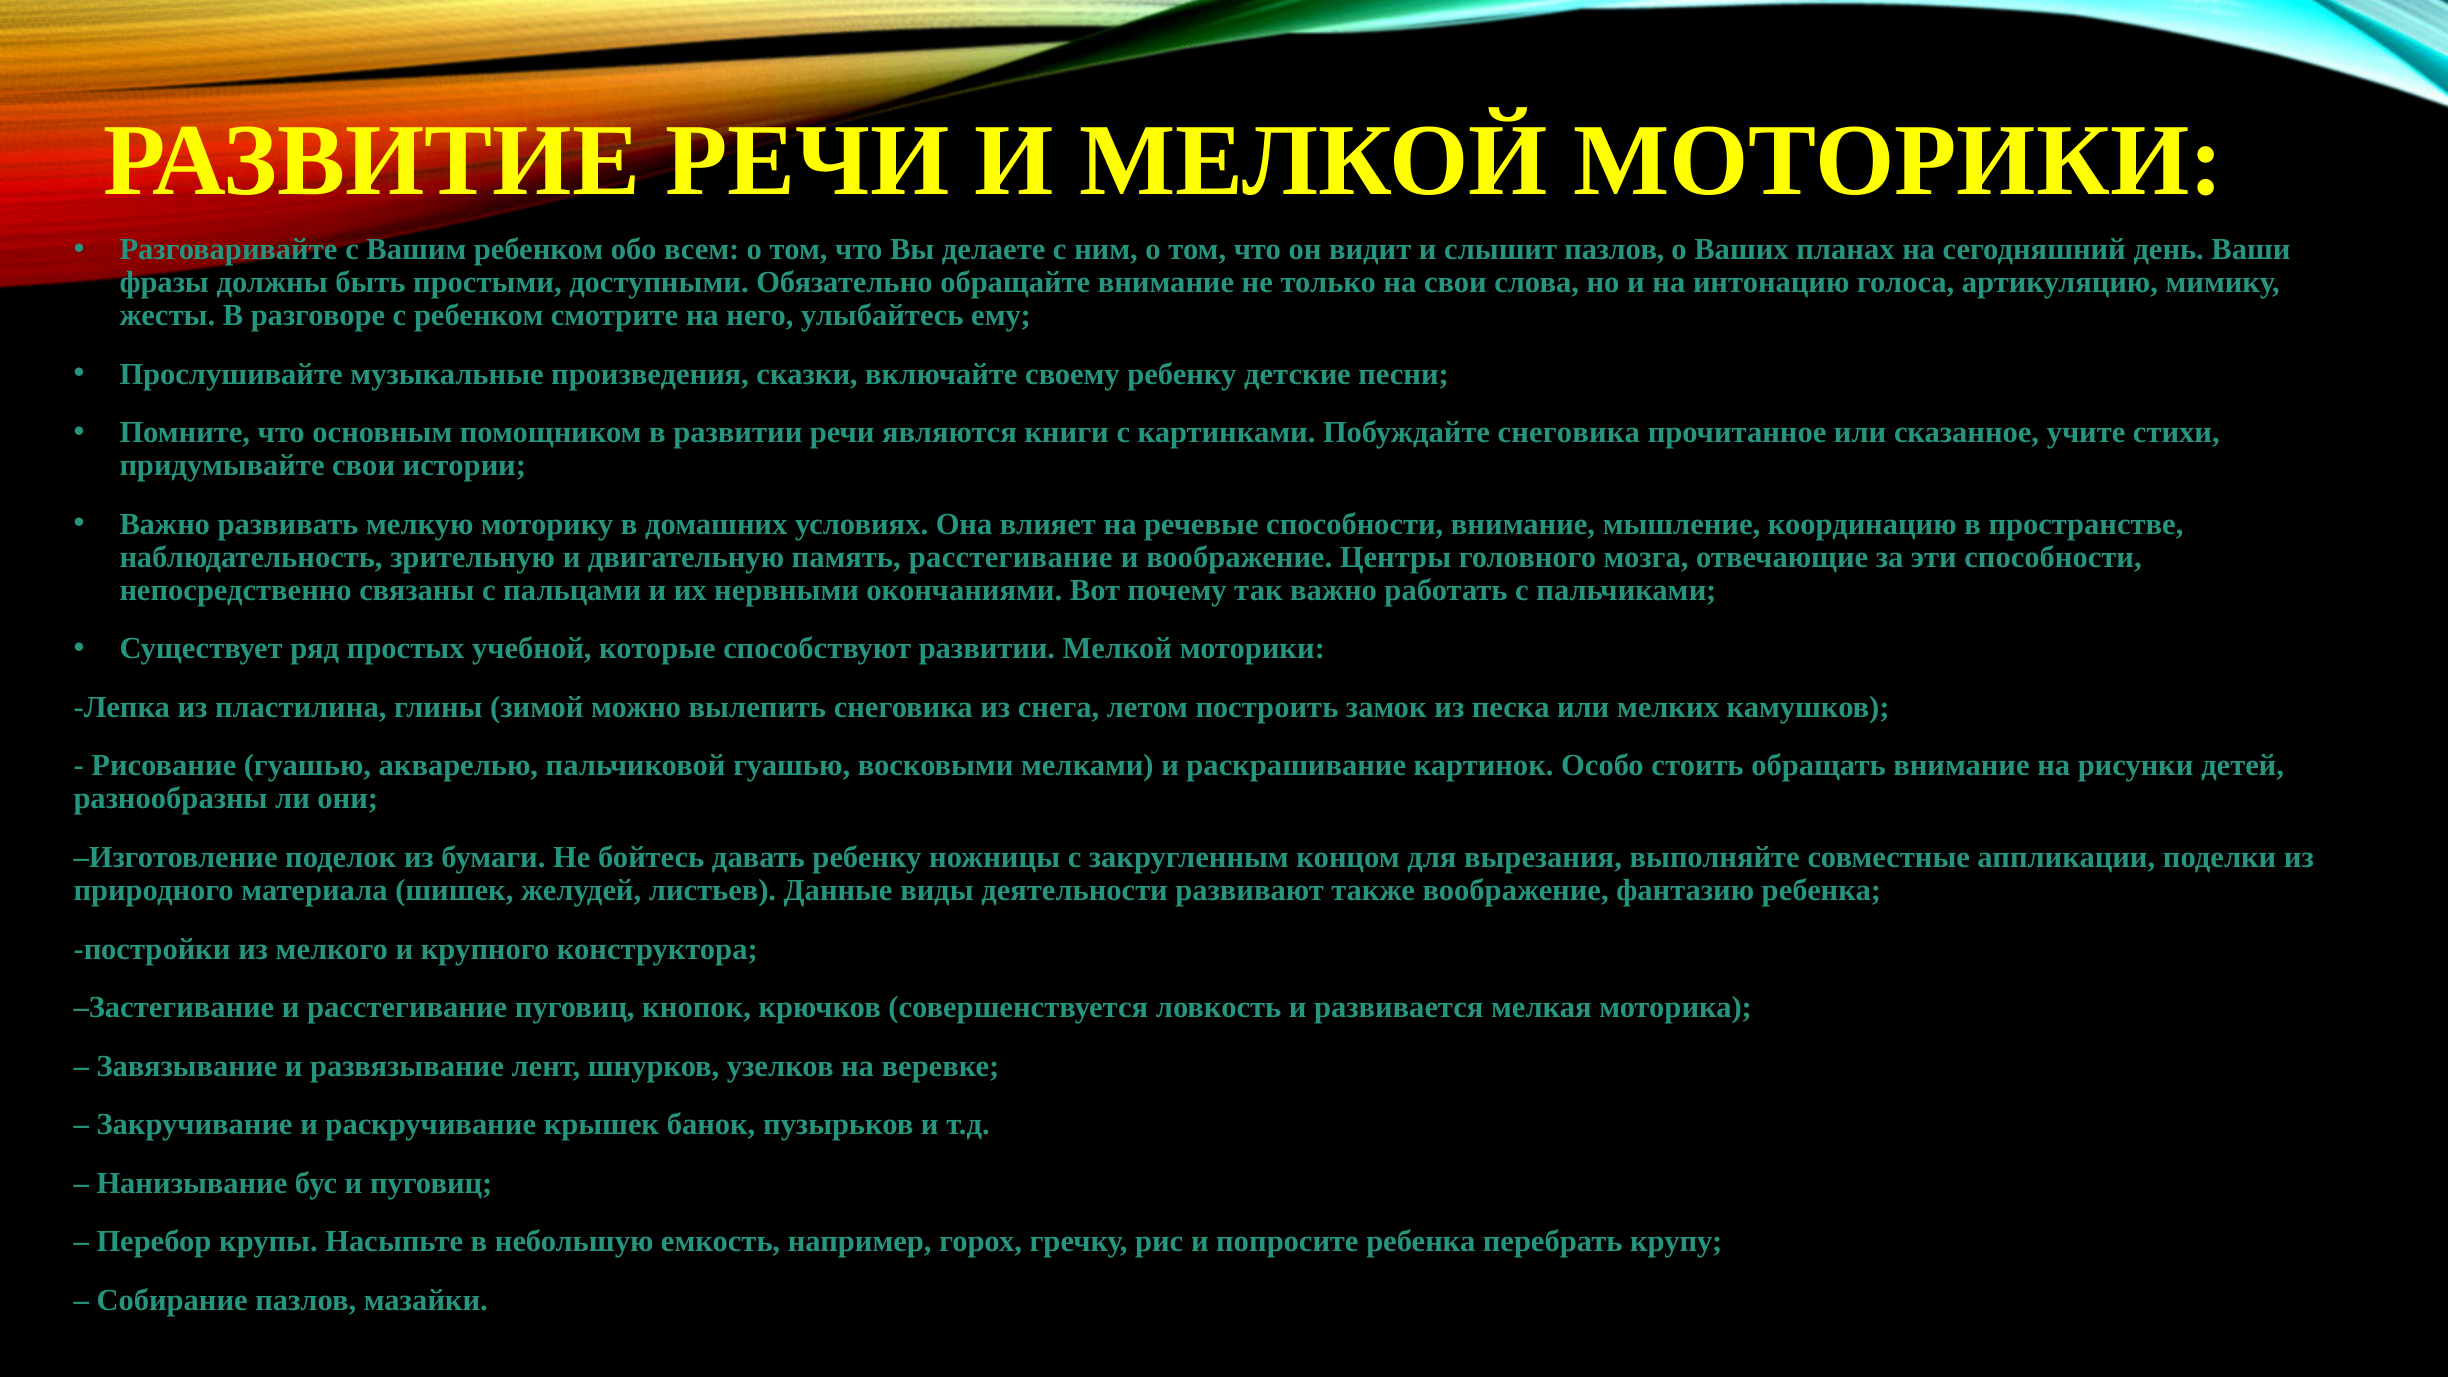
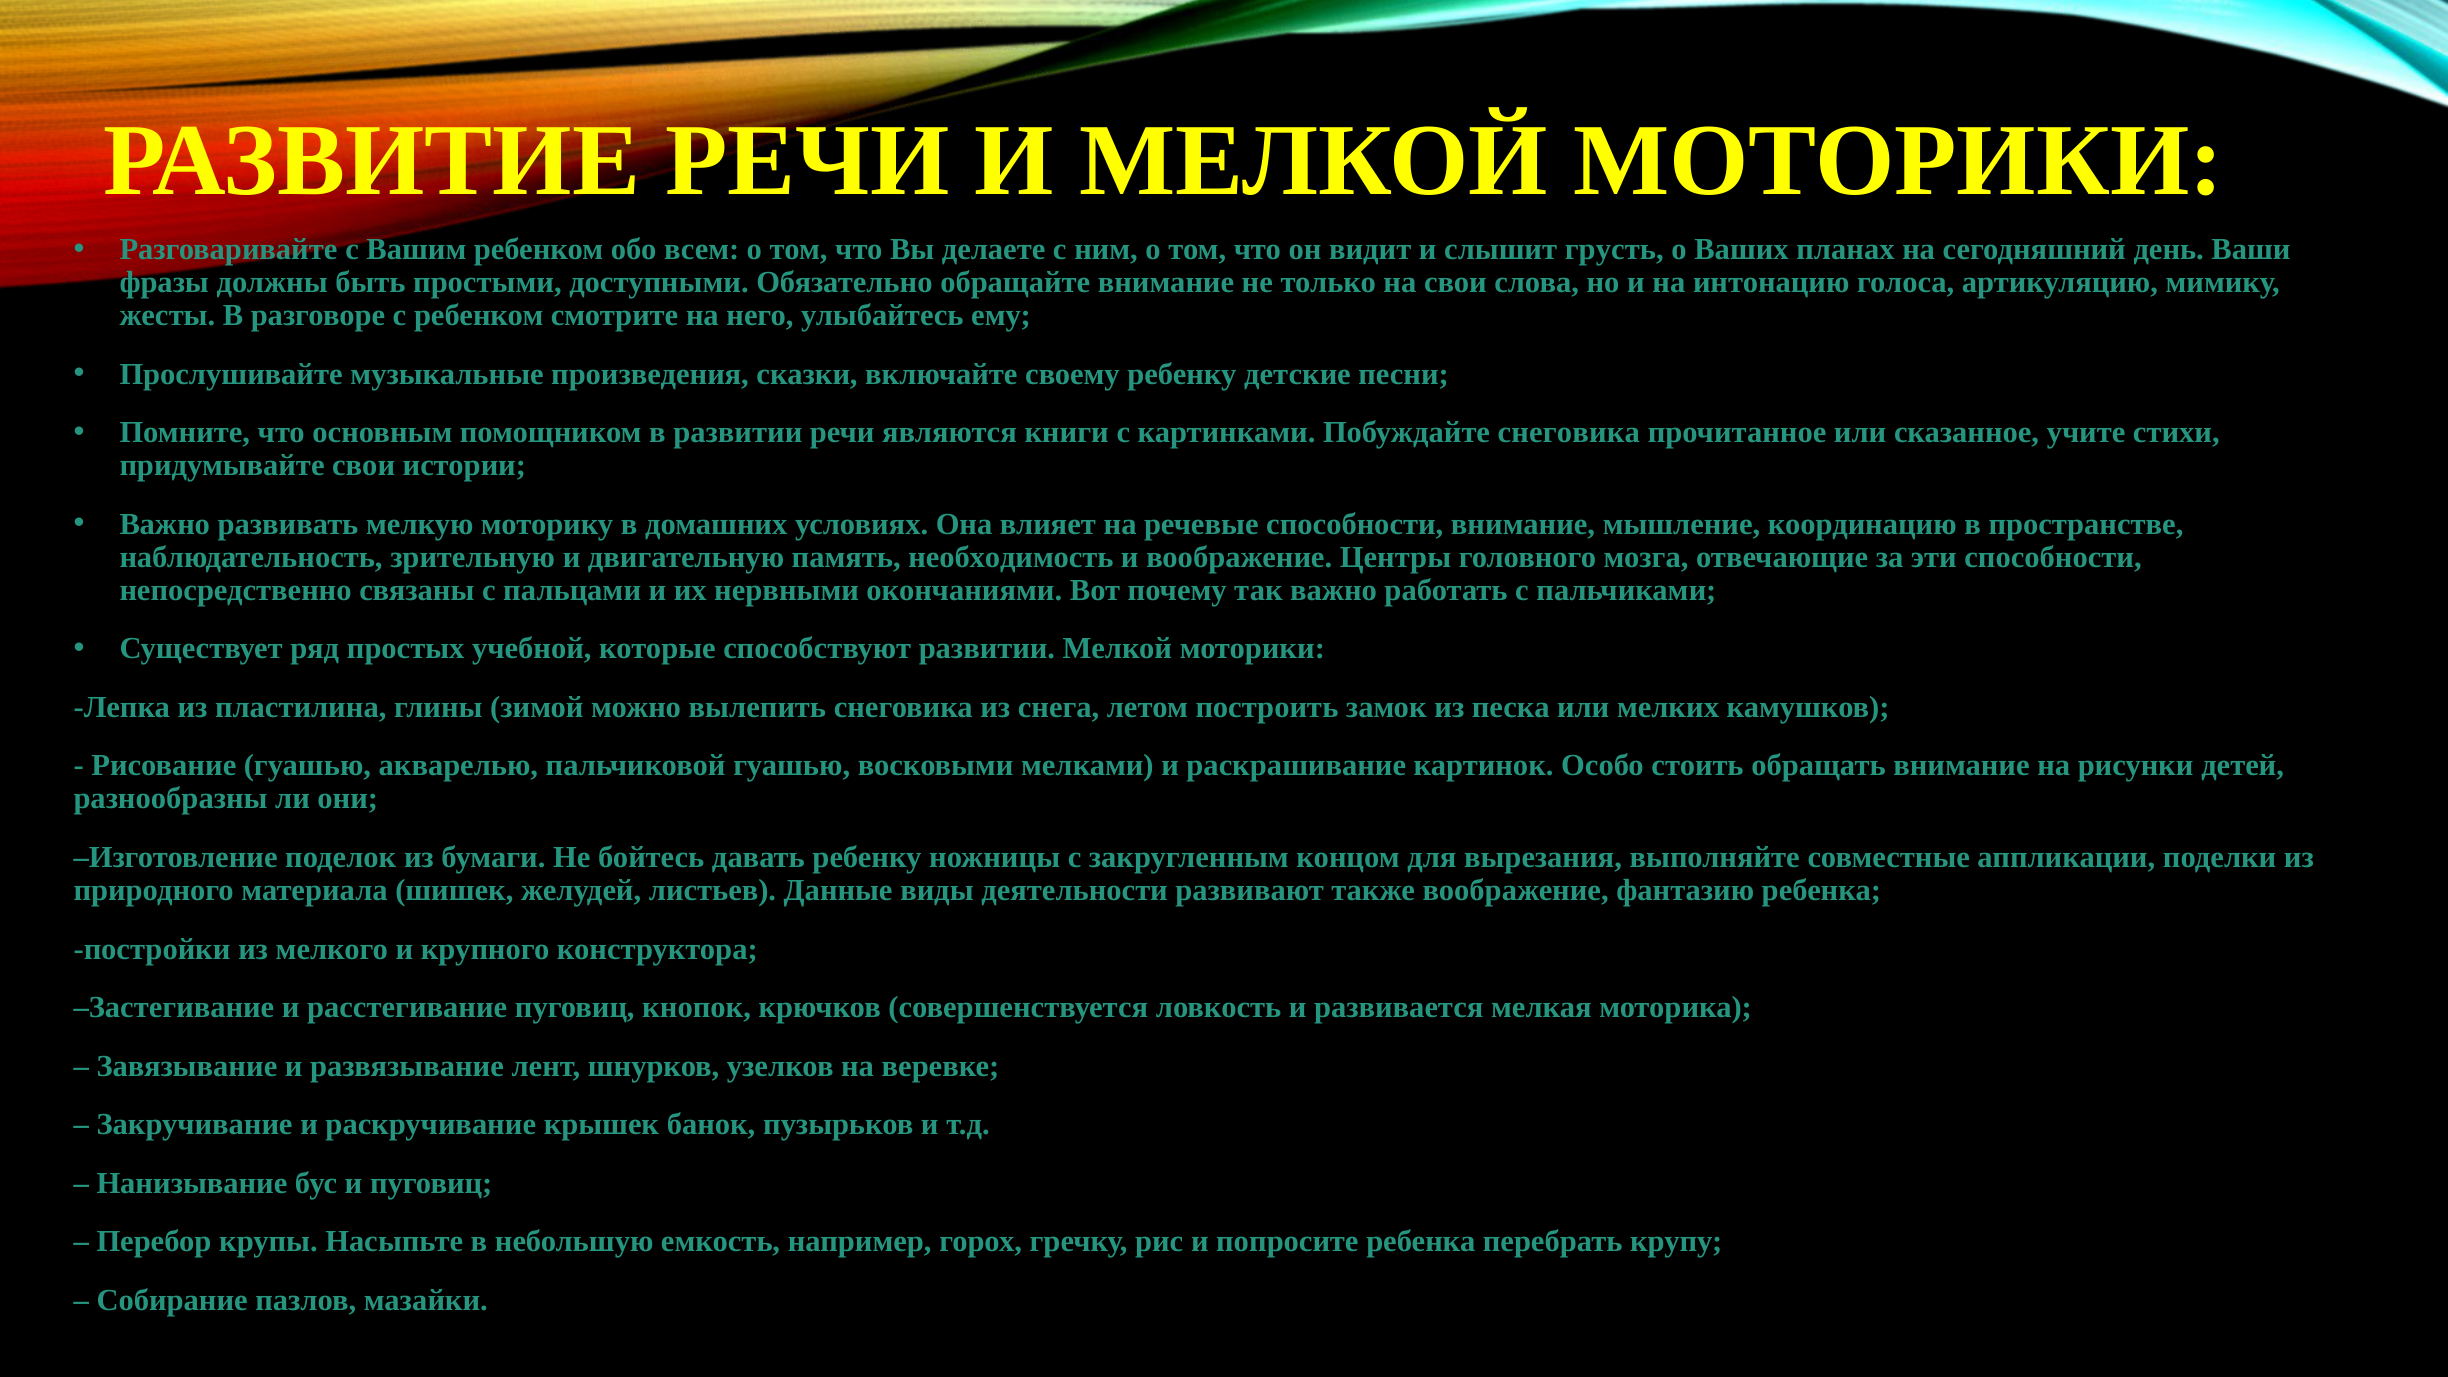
слышит пазлов: пазлов -> грусть (1614, 249)
память расстегивание: расстегивание -> необходимость (1011, 557)
